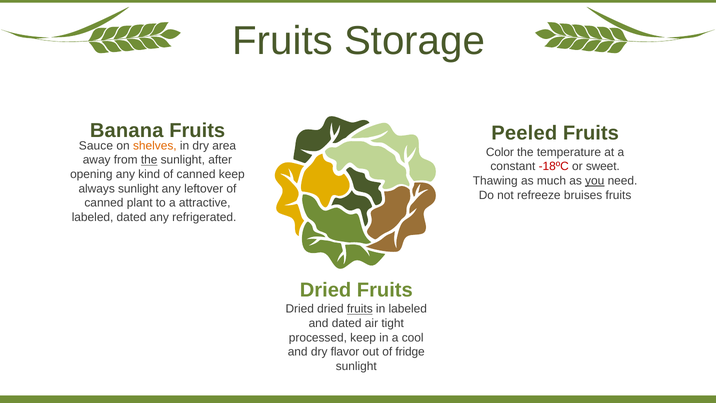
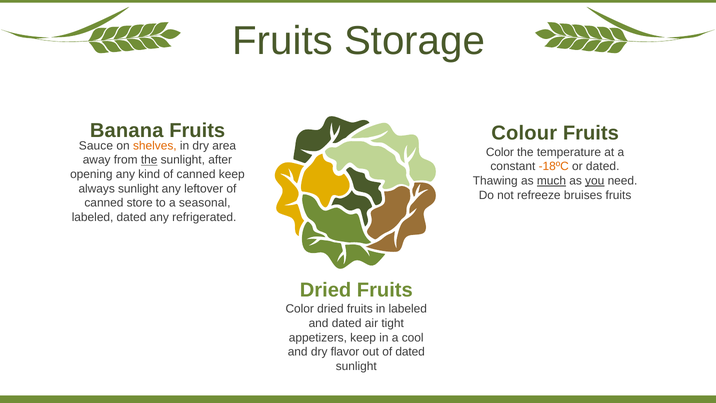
Peeled: Peeled -> Colour (524, 133)
-18ºC colour: red -> orange (554, 166)
or sweet: sweet -> dated (603, 166)
much underline: none -> present (551, 181)
plant: plant -> store (140, 203)
attractive: attractive -> seasonal (205, 203)
Dried: Dried -> Color (300, 309)
fruits underline: present -> none (360, 309)
processed: processed -> appetizers (318, 337)
of fridge: fridge -> dated (410, 352)
